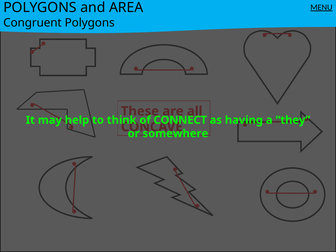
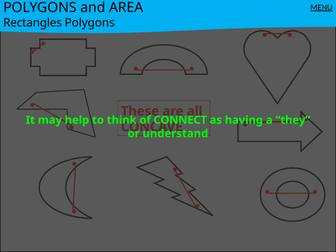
Congruent: Congruent -> Rectangles (33, 23)
somewhere: somewhere -> understand (175, 133)
